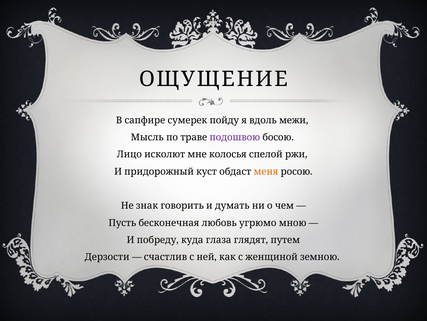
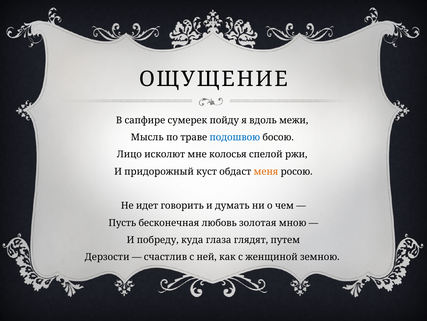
подошвою colour: purple -> blue (235, 137)
знак: знак -> идет (147, 205)
угрюмо: угрюмо -> золотая (258, 222)
